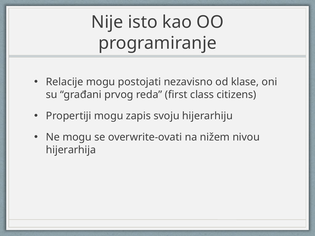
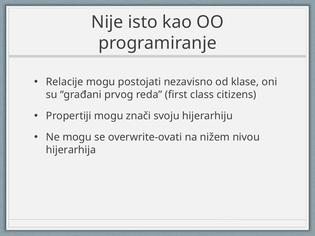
zapis: zapis -> znači (138, 116)
